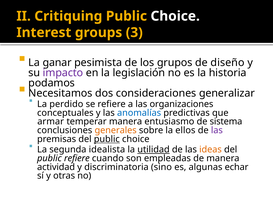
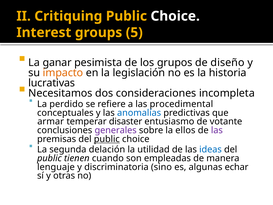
3: 3 -> 5 (134, 32)
impacto colour: purple -> orange (63, 73)
podamos: podamos -> lucrativas (52, 83)
generalizar: generalizar -> incompleta (227, 93)
organizaciones: organizaciones -> procedimental (181, 104)
temperar manera: manera -> disaster (126, 121)
sistema: sistema -> votante (226, 121)
generales colour: orange -> purple (116, 130)
idealista: idealista -> delación (107, 149)
utilidad underline: present -> none (153, 149)
ideas colour: orange -> blue (210, 149)
public refiere: refiere -> tienen (77, 158)
actividad: actividad -> lenguaje (56, 167)
